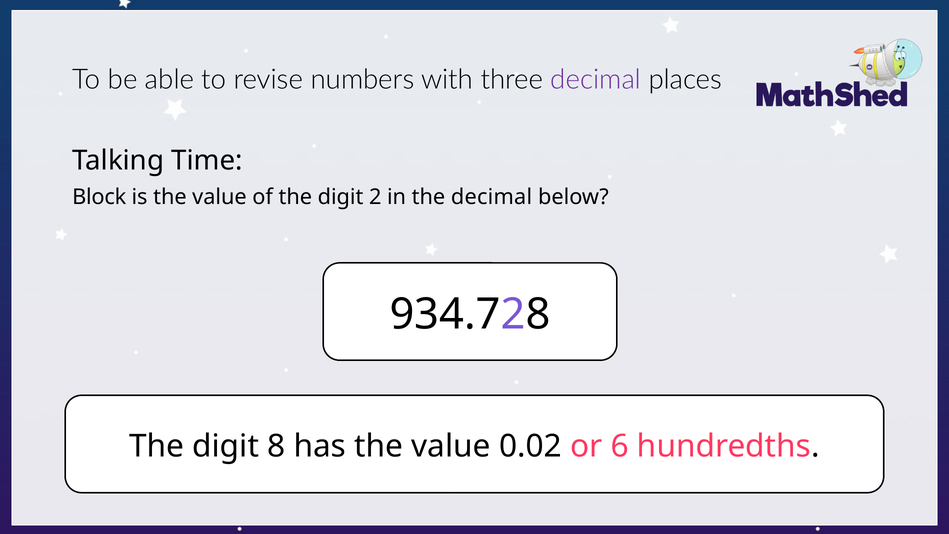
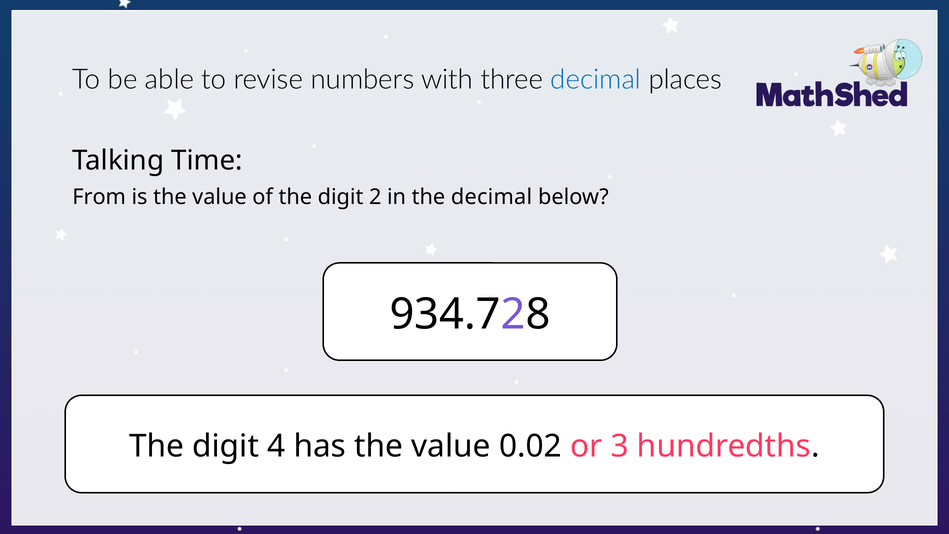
decimal colour: purple -> blue (596, 80)
Block: Block -> From (99, 197)
8: 8 -> 4 (276, 446)
6: 6 -> 3 (620, 446)
